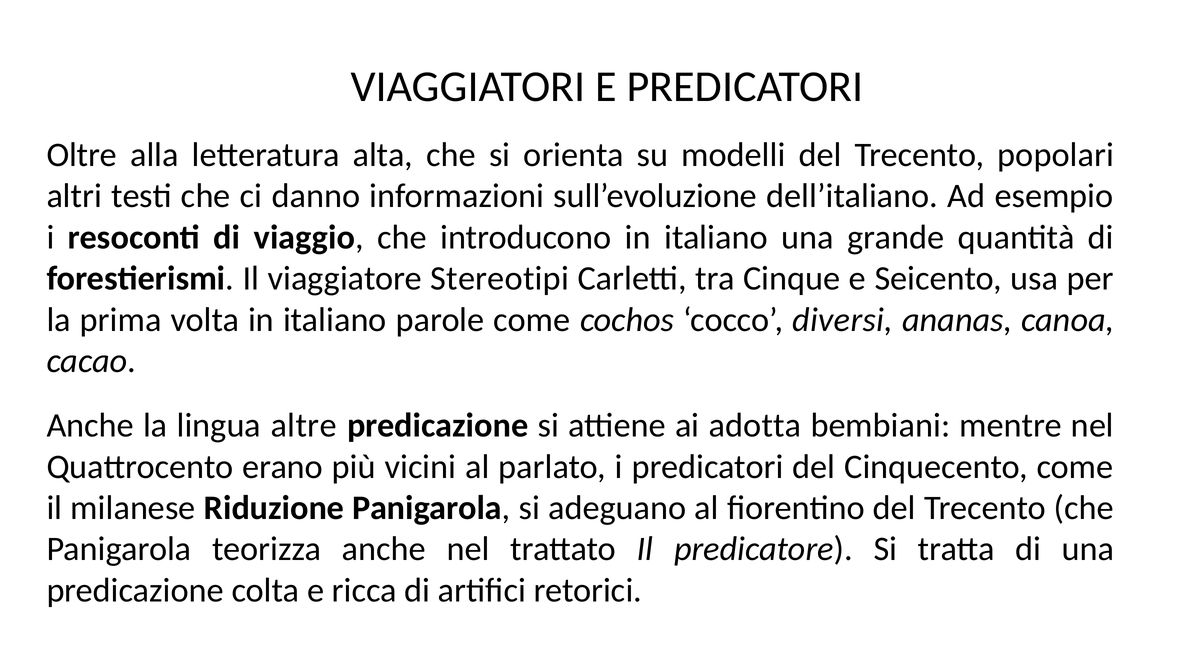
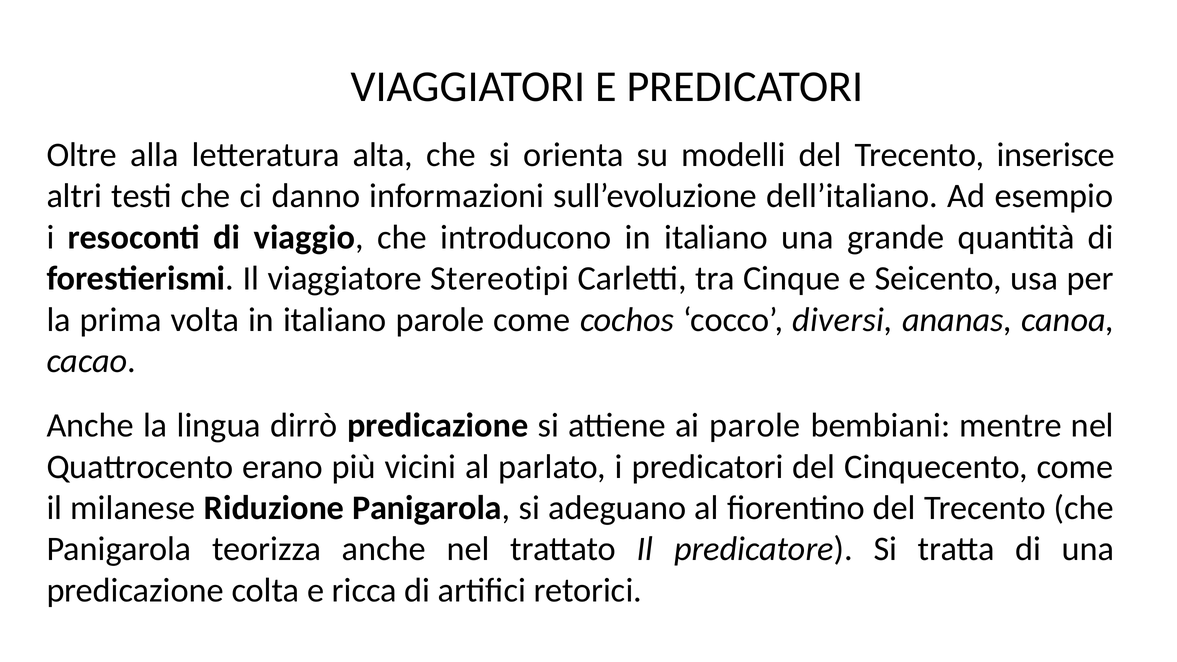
popolari: popolari -> inserisce (1056, 155)
altre: altre -> dirrò (304, 426)
ai adotta: adotta -> parole (755, 426)
